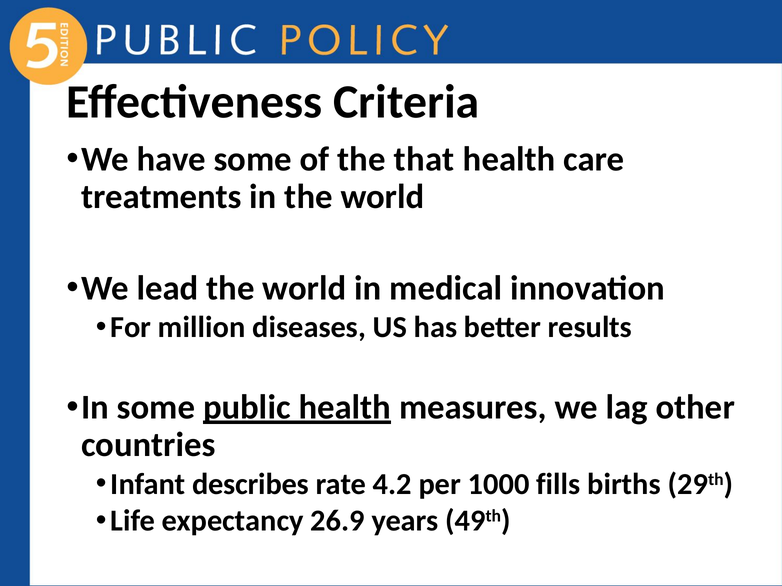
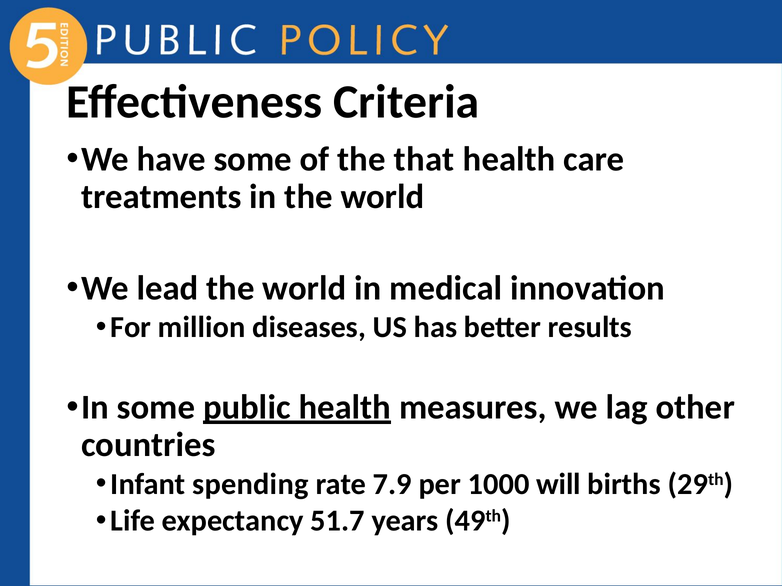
describes: describes -> spending (250, 485)
4.2: 4.2 -> 7.9 (392, 485)
fills: fills -> will (559, 485)
26.9: 26.9 -> 51.7 (338, 521)
